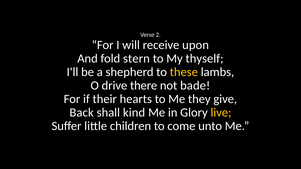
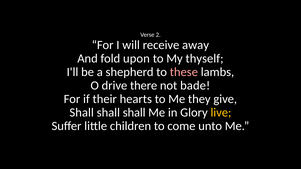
upon: upon -> away (196, 45)
stern: stern -> upon (136, 59)
these colour: yellow -> pink (184, 72)
Back: Back -> Shall (82, 113)
kind: kind -> shall (134, 113)
